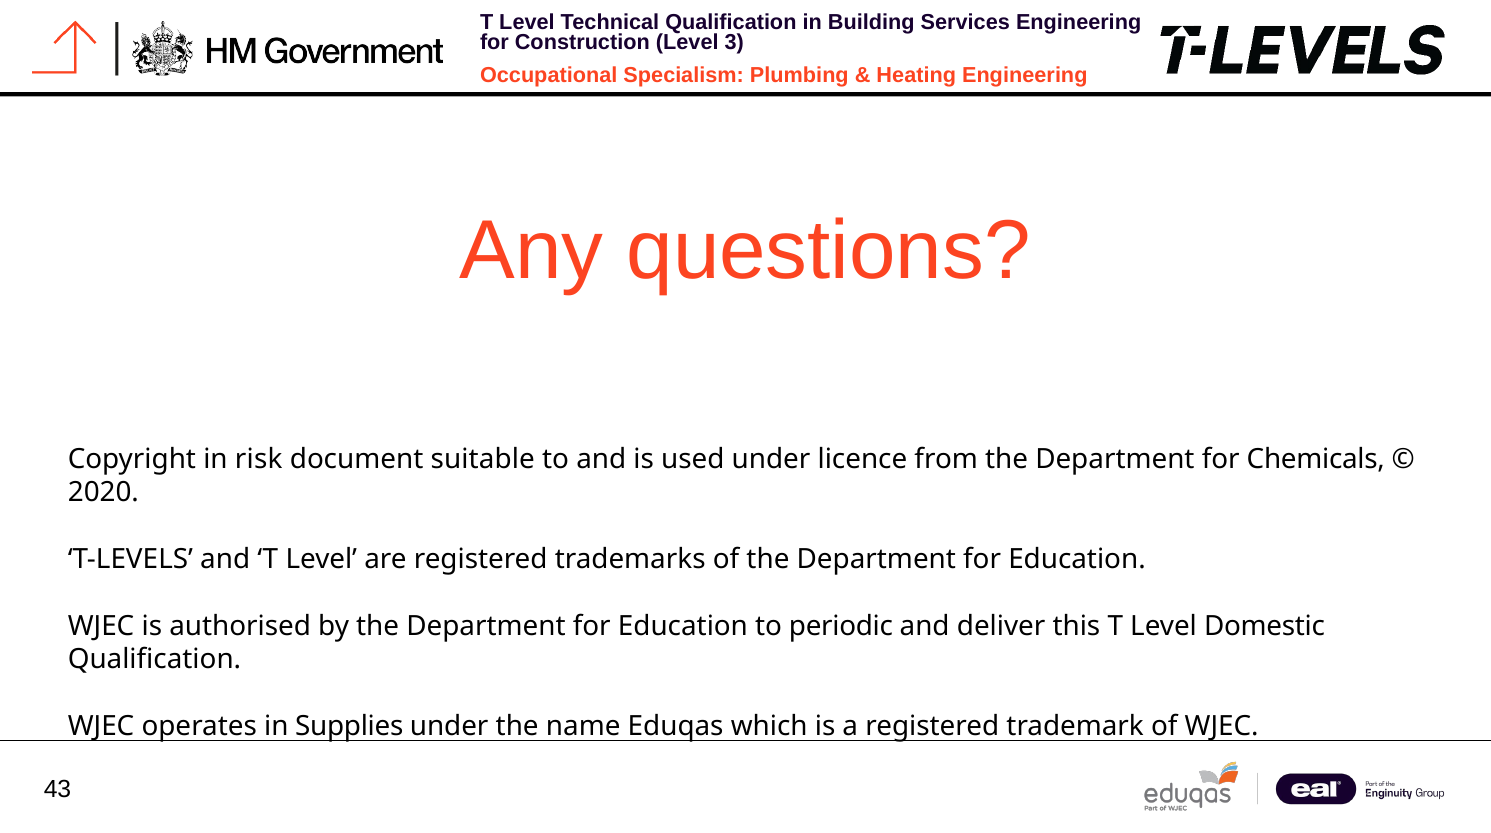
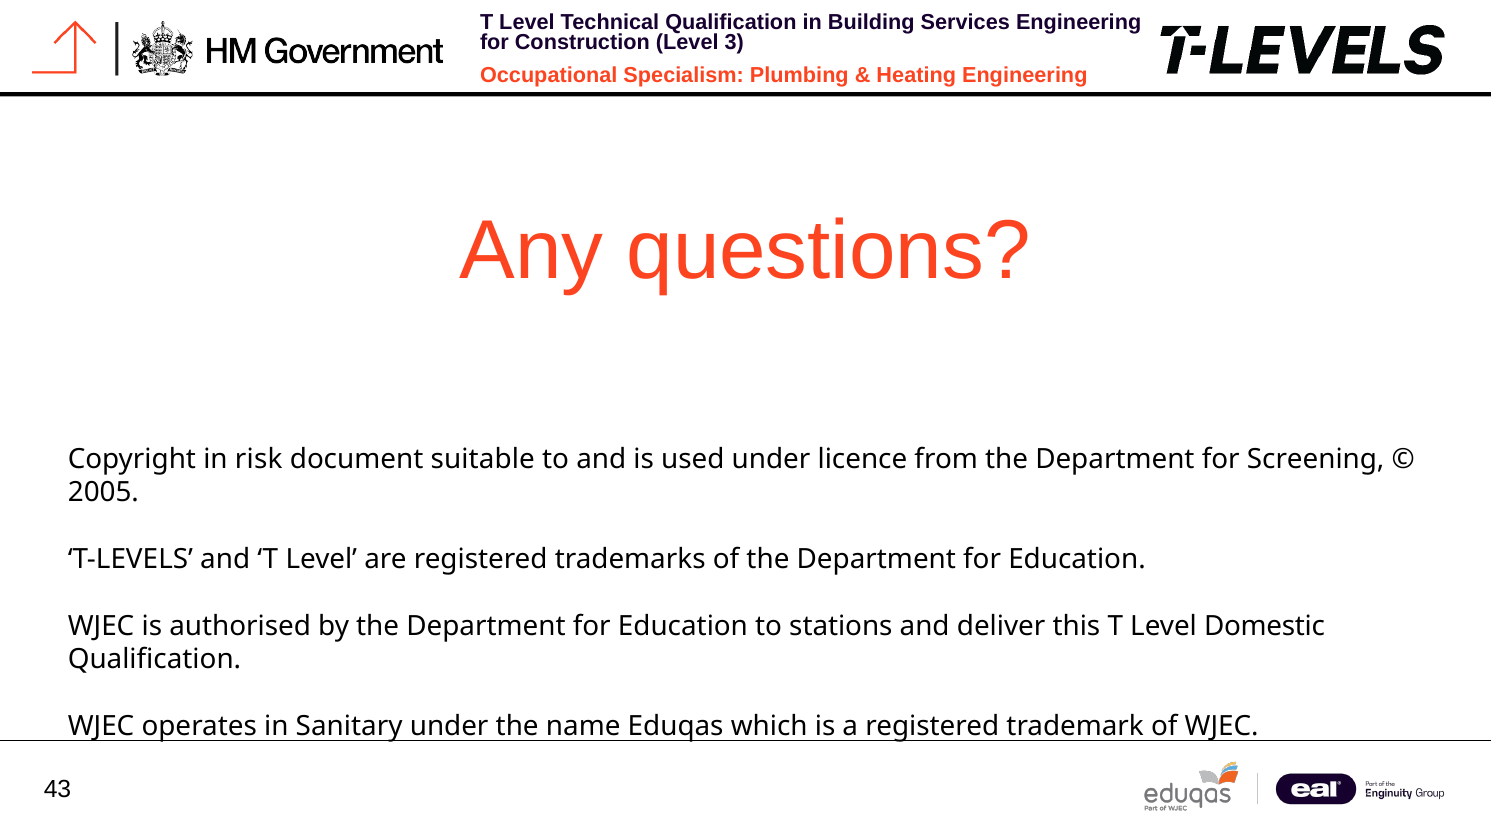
Chemicals: Chemicals -> Screening (1316, 459)
2020: 2020 -> 2005 (103, 493)
periodic: periodic -> stations (841, 626)
Supplies: Supplies -> Sanitary (349, 726)
